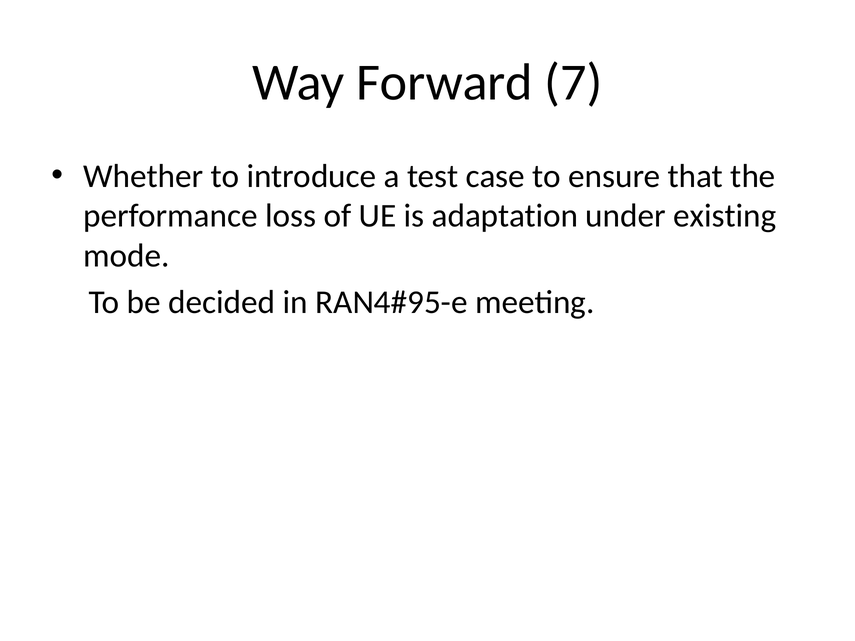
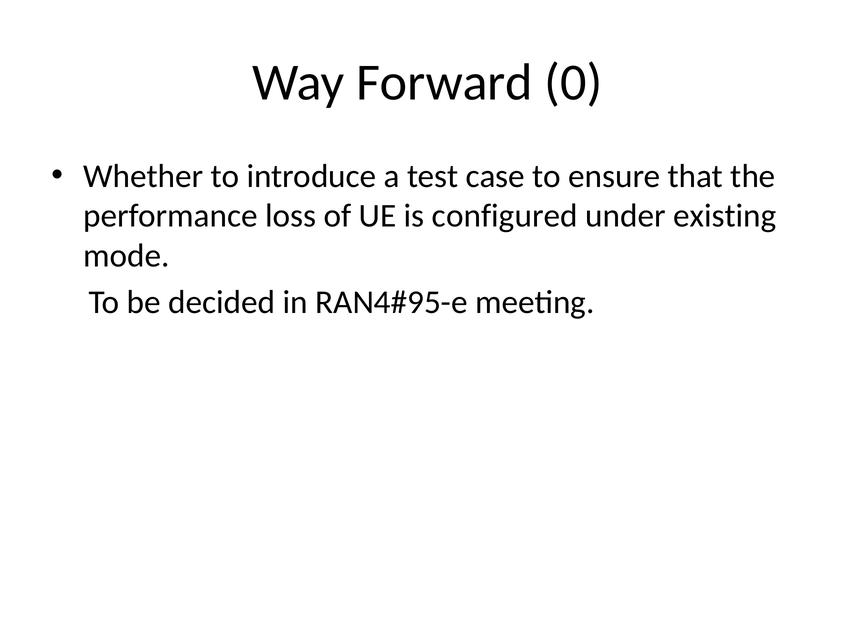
7: 7 -> 0 (573, 83)
adaptation: adaptation -> configured (505, 216)
